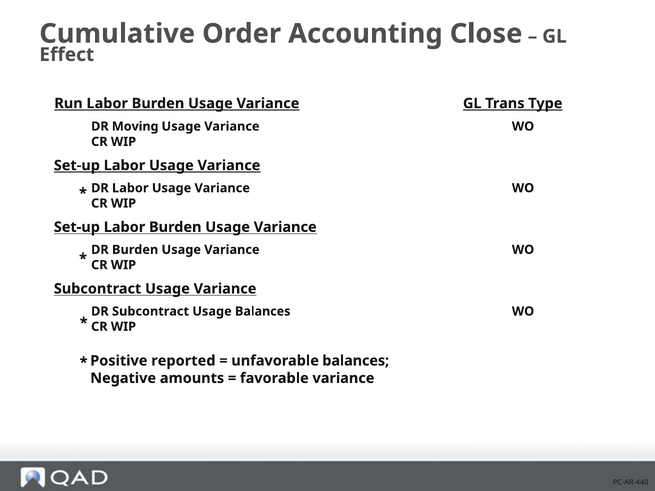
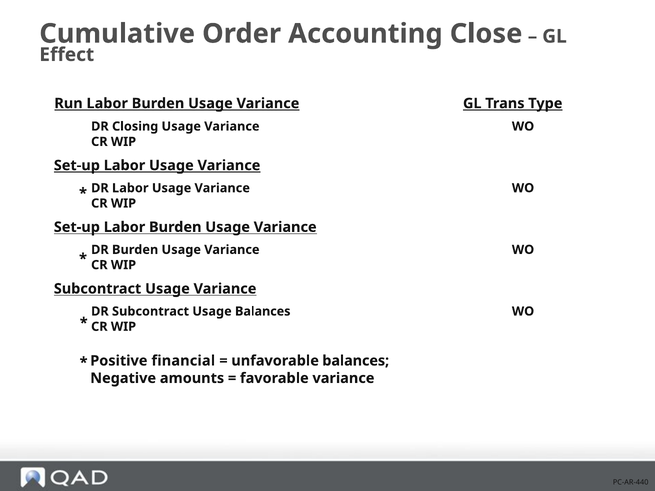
Moving: Moving -> Closing (135, 126)
reported: reported -> financial (183, 361)
